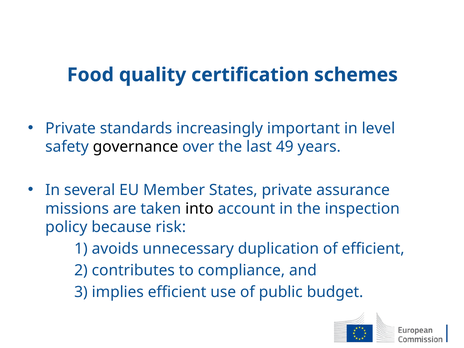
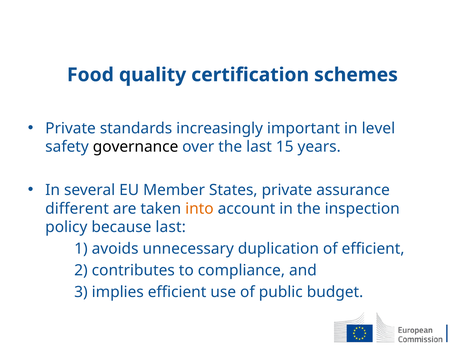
49: 49 -> 15 (285, 147)
missions: missions -> different (77, 209)
into colour: black -> orange (199, 209)
because risk: risk -> last (171, 227)
